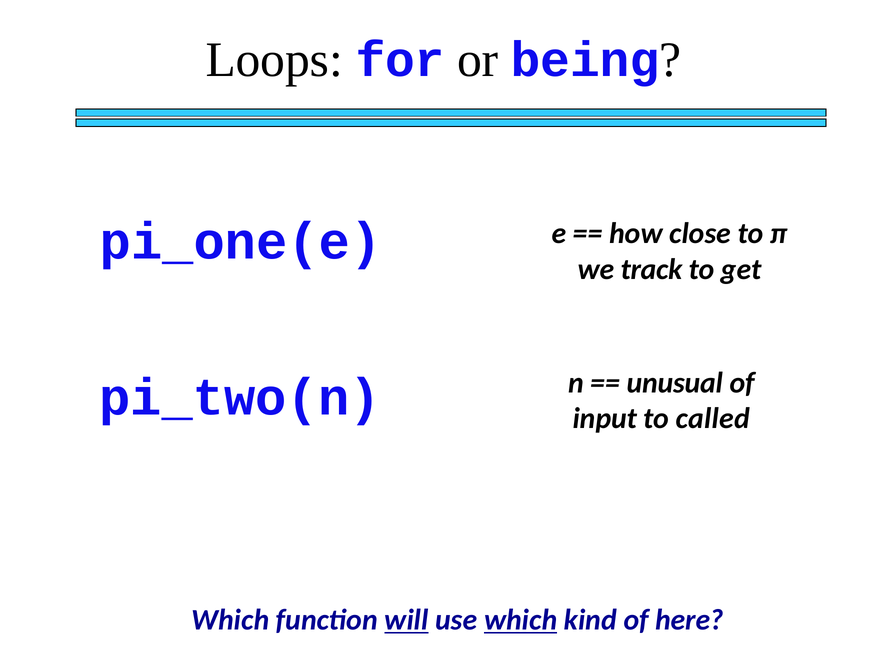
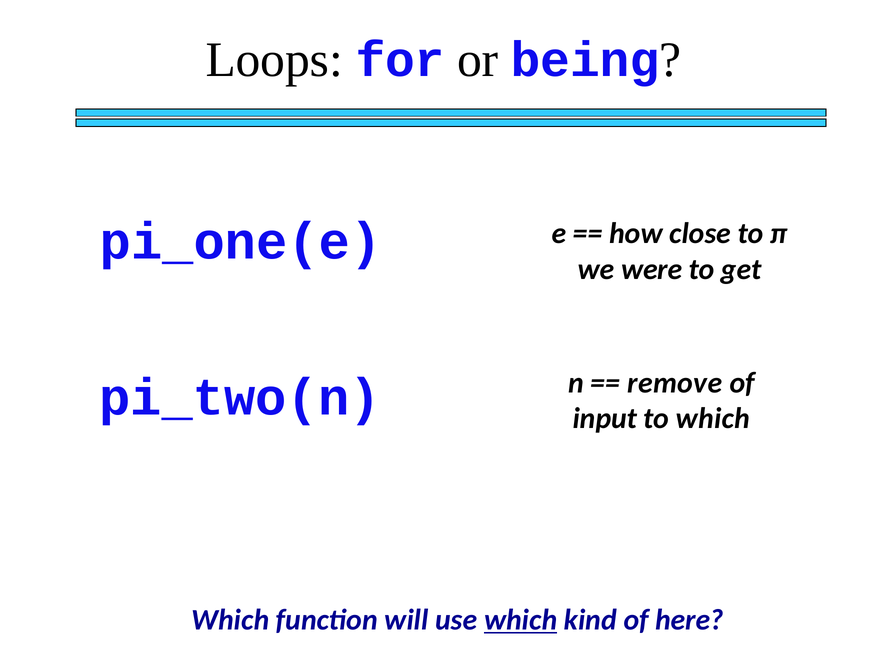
track: track -> were (652, 269)
unusual: unusual -> remove (675, 383)
to called: called -> which (713, 418)
will underline: present -> none (407, 620)
